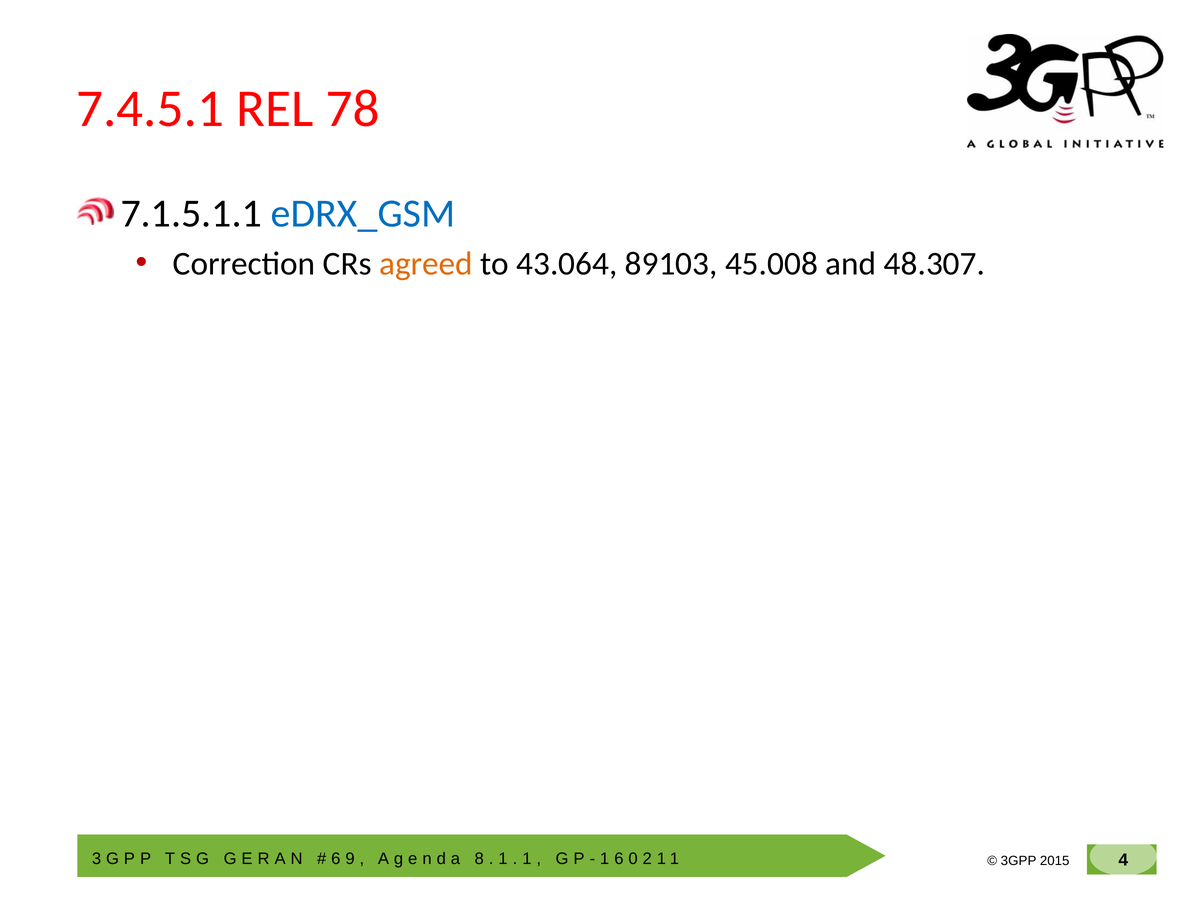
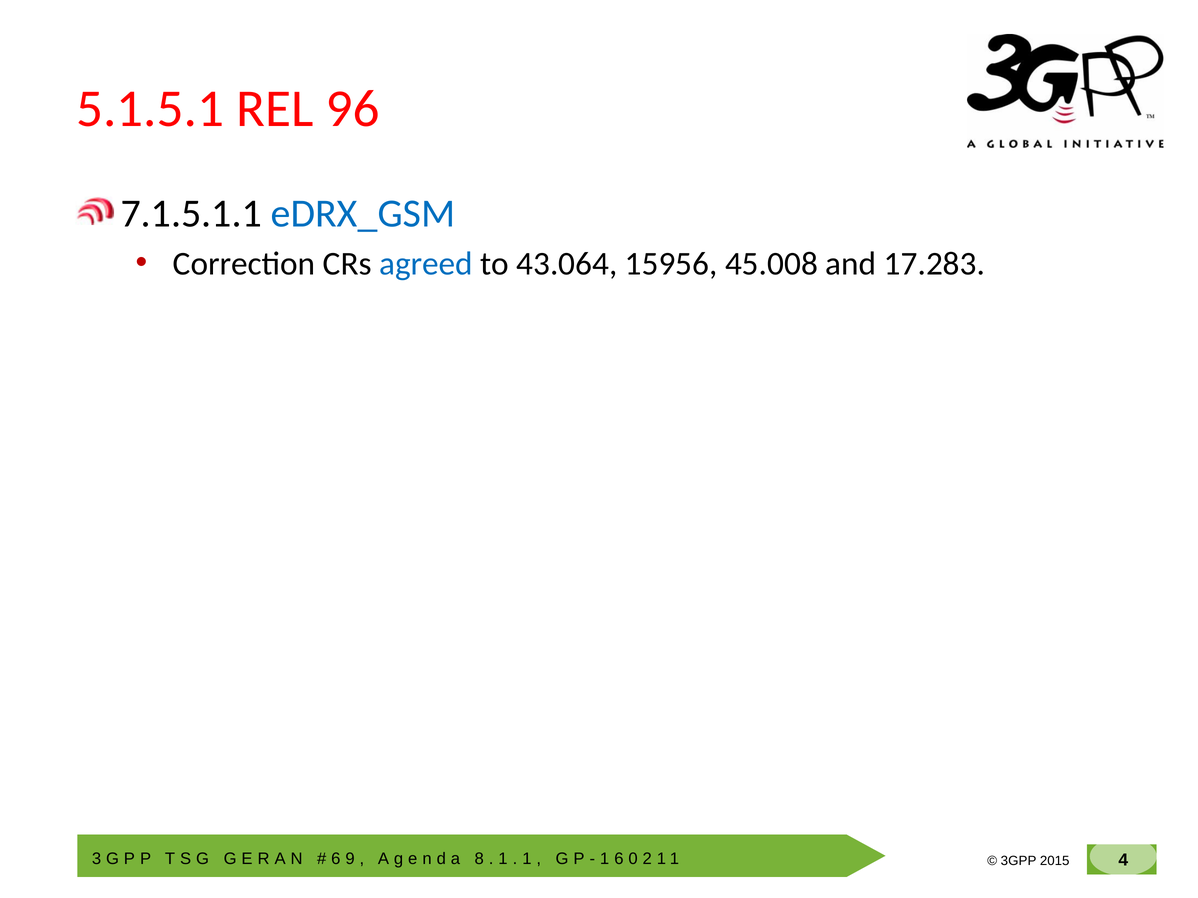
7.4.5.1: 7.4.5.1 -> 5.1.5.1 (150, 109)
78: 78 -> 96 (353, 109)
agreed colour: orange -> blue (426, 264)
89103: 89103 -> 15956 (671, 264)
48.307: 48.307 -> 17.283 (935, 264)
